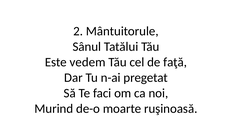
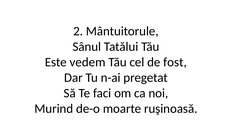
faţă: faţă -> fost (175, 62)
